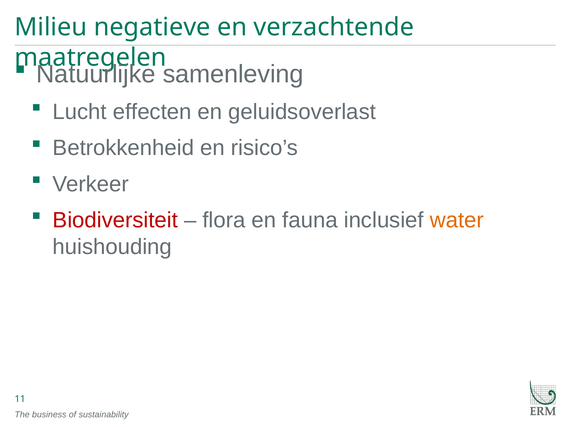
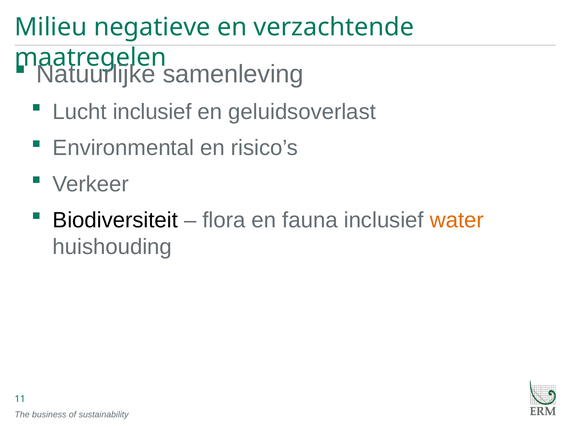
Lucht effecten: effecten -> inclusief (152, 112)
Betrokkenheid: Betrokkenheid -> Environmental (123, 148)
Biodiversiteit colour: red -> black (115, 220)
